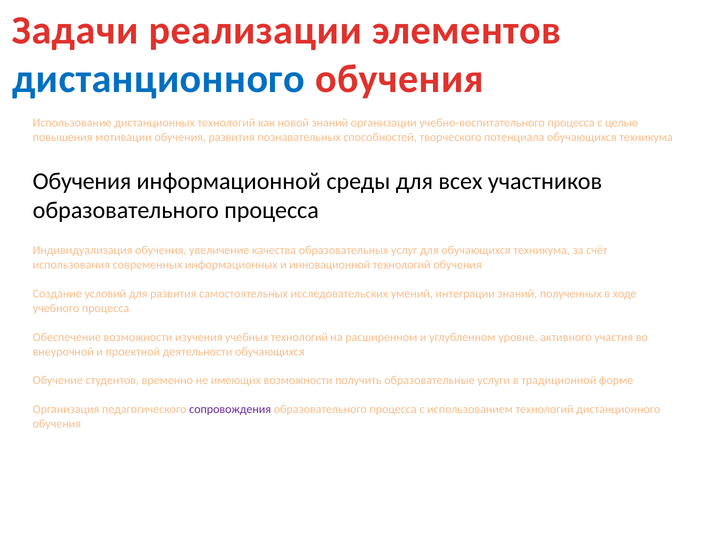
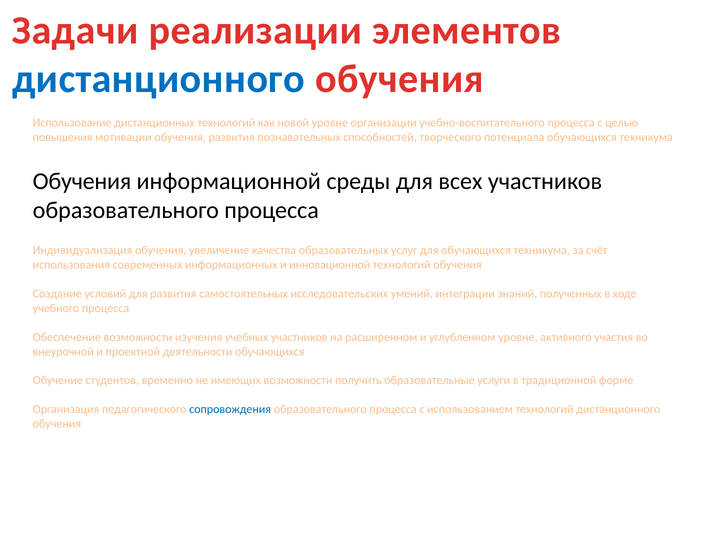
новой знаний: знаний -> уровне (330, 123)
учебных технологий: технологий -> участников (299, 337)
сопровождения colour: purple -> blue (230, 410)
